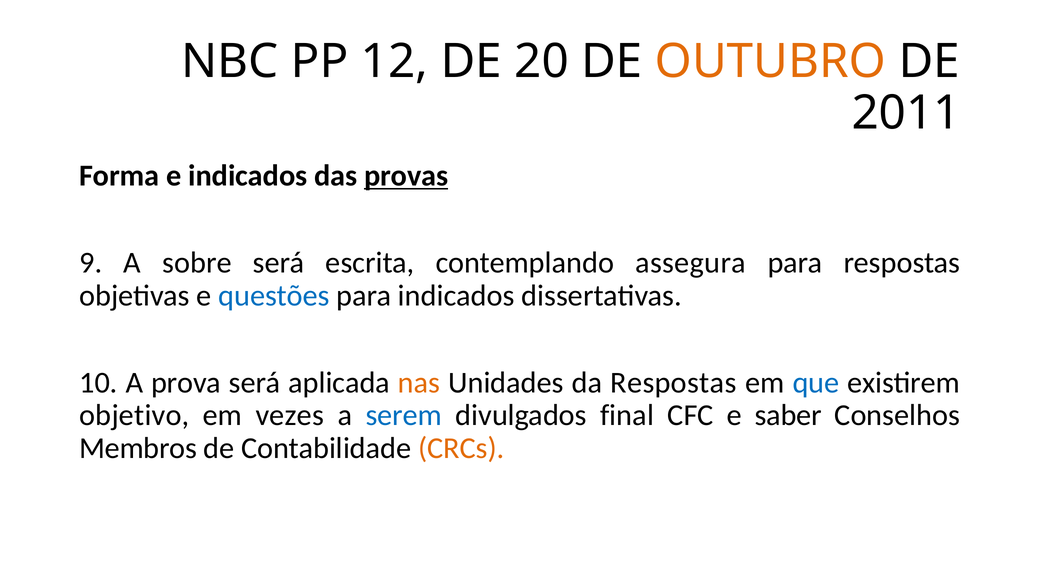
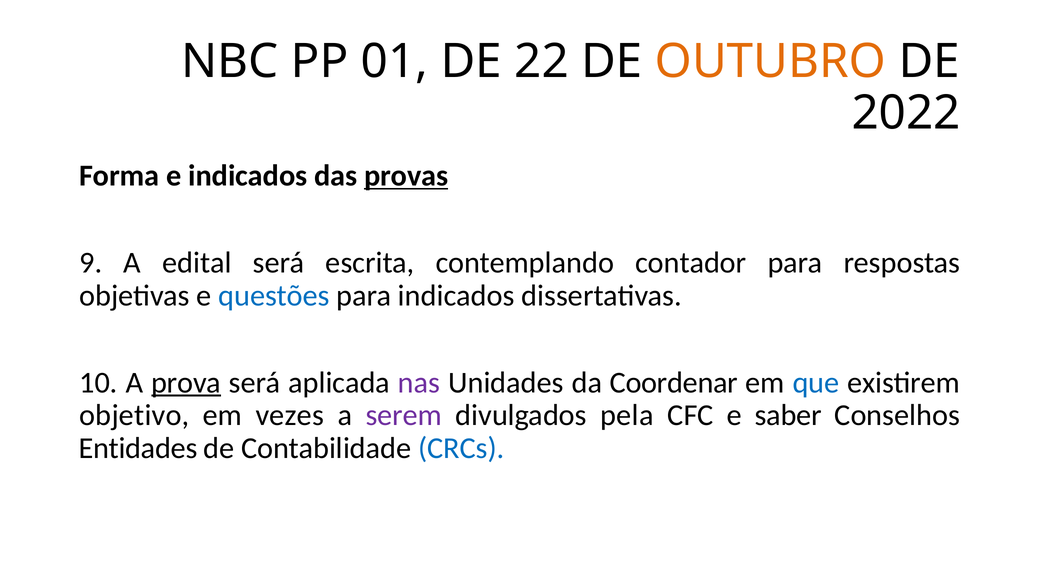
12: 12 -> 01 (395, 62)
20: 20 -> 22 (542, 62)
2011: 2011 -> 2022 (906, 113)
sobre: sobre -> edital (197, 263)
assegura: assegura -> contador (691, 263)
prova underline: none -> present (186, 383)
nas colour: orange -> purple (419, 383)
da Respostas: Respostas -> Coordenar (674, 383)
serem colour: blue -> purple (404, 415)
final: final -> pela (627, 415)
Membros: Membros -> Entidades (138, 448)
CRCs colour: orange -> blue (461, 448)
